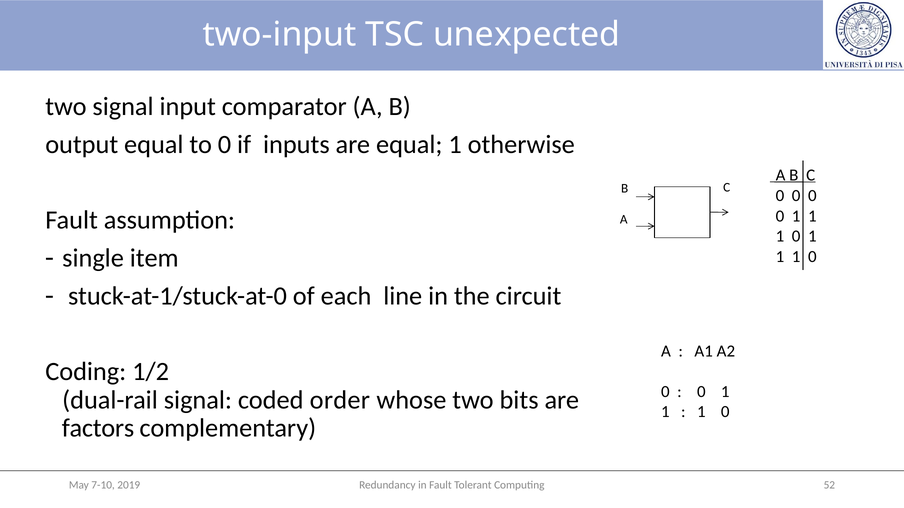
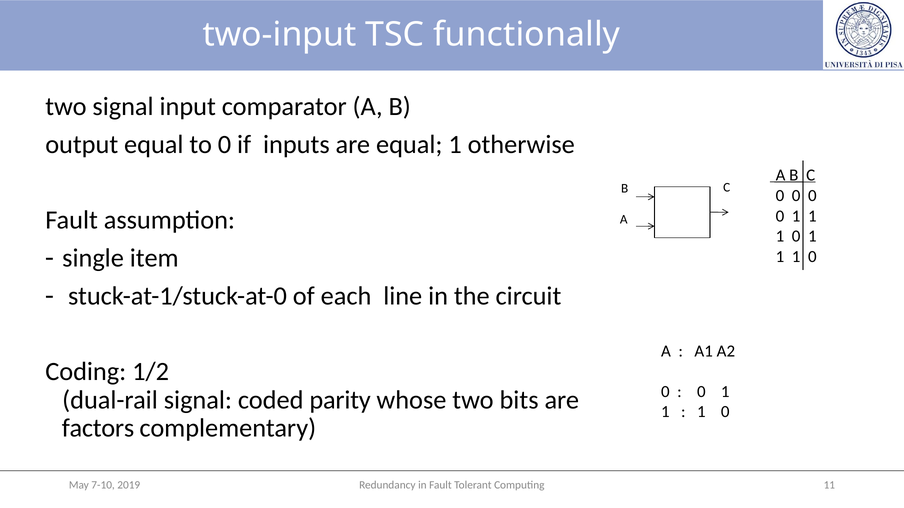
unexpected: unexpected -> functionally (527, 34)
order: order -> parity (340, 400)
52: 52 -> 11 (829, 485)
